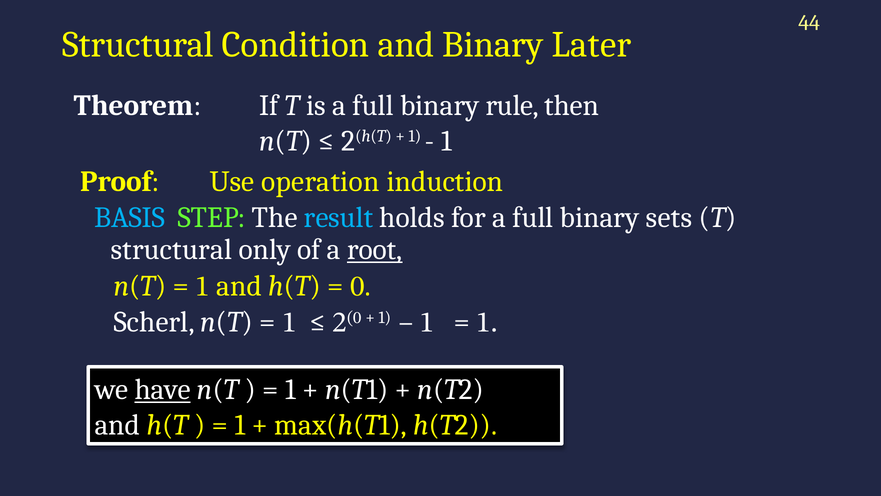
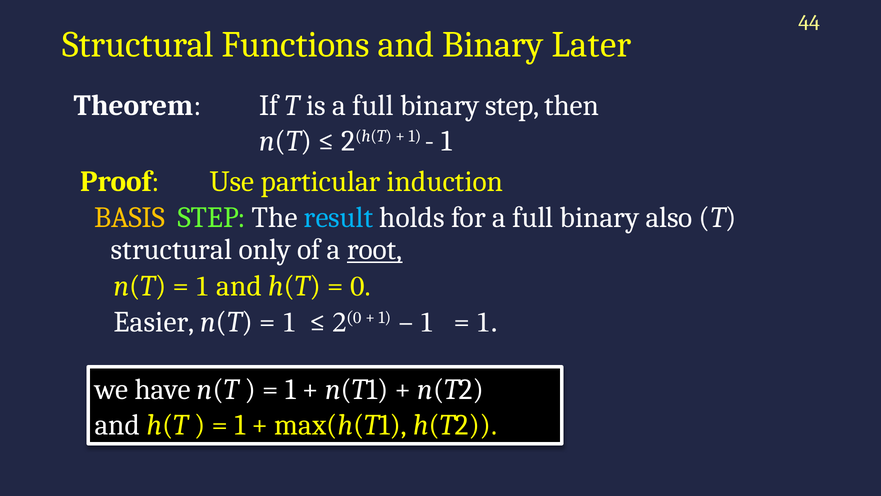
Condition: Condition -> Functions (296, 44)
binary rule: rule -> step (512, 106)
operation: operation -> particular (321, 181)
BASIS colour: light blue -> yellow (130, 218)
sets: sets -> also (669, 218)
Scherl: Scherl -> Easier (154, 322)
have underline: present -> none (163, 389)
